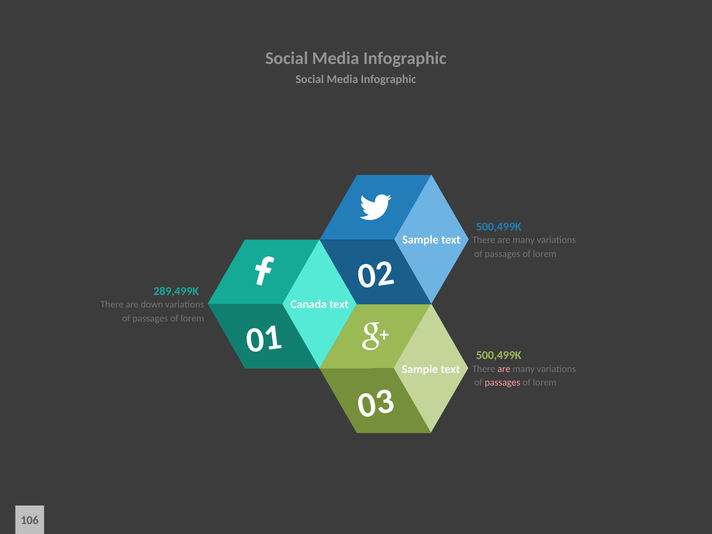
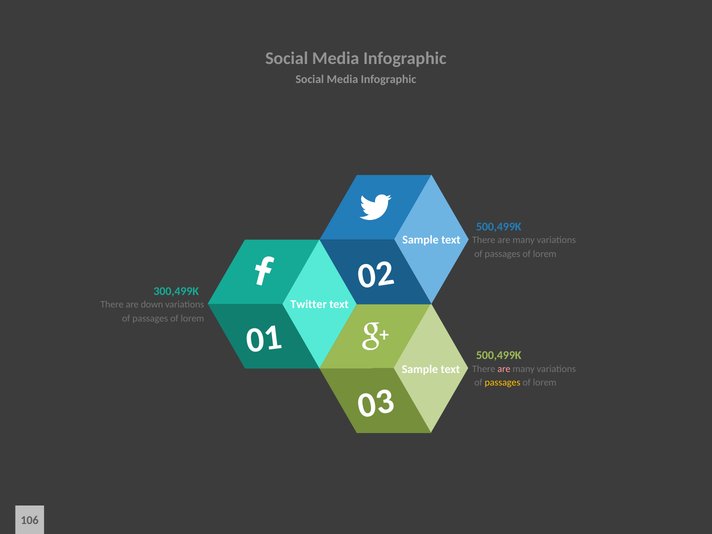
289,499K: 289,499K -> 300,499K (176, 291)
Canada: Canada -> Twitter (309, 304)
passages colour: pink -> yellow (503, 383)
